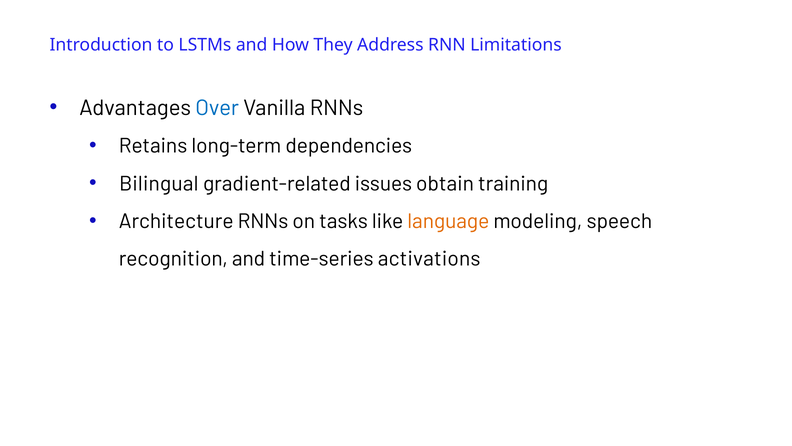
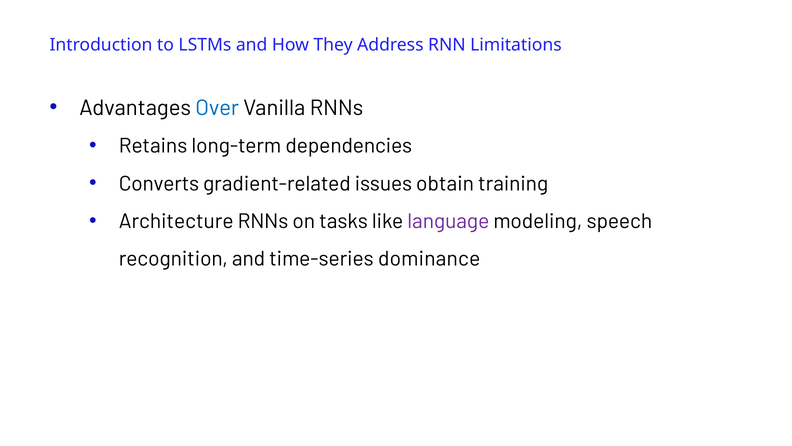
Bilingual: Bilingual -> Converts (159, 184)
language colour: orange -> purple (448, 221)
activations: activations -> dominance (429, 259)
